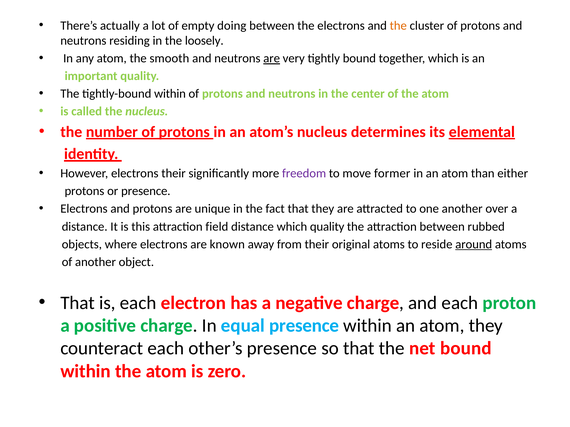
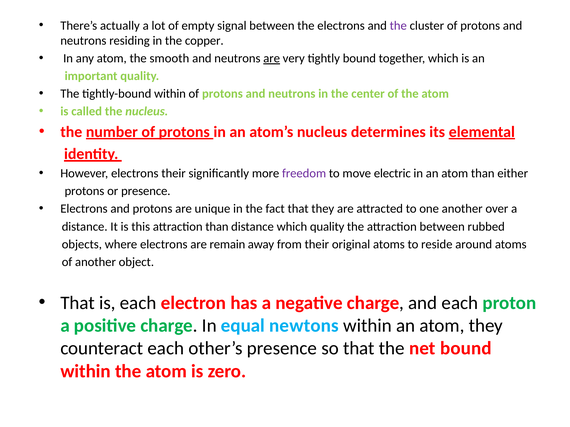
doing: doing -> signal (232, 26)
the colour: orange -> purple (398, 26)
loosely: loosely -> copper (204, 41)
former: former -> electric (392, 174)
attraction field: field -> than (217, 227)
known: known -> remain (227, 244)
around underline: present -> none (474, 244)
equal presence: presence -> newtons (304, 326)
